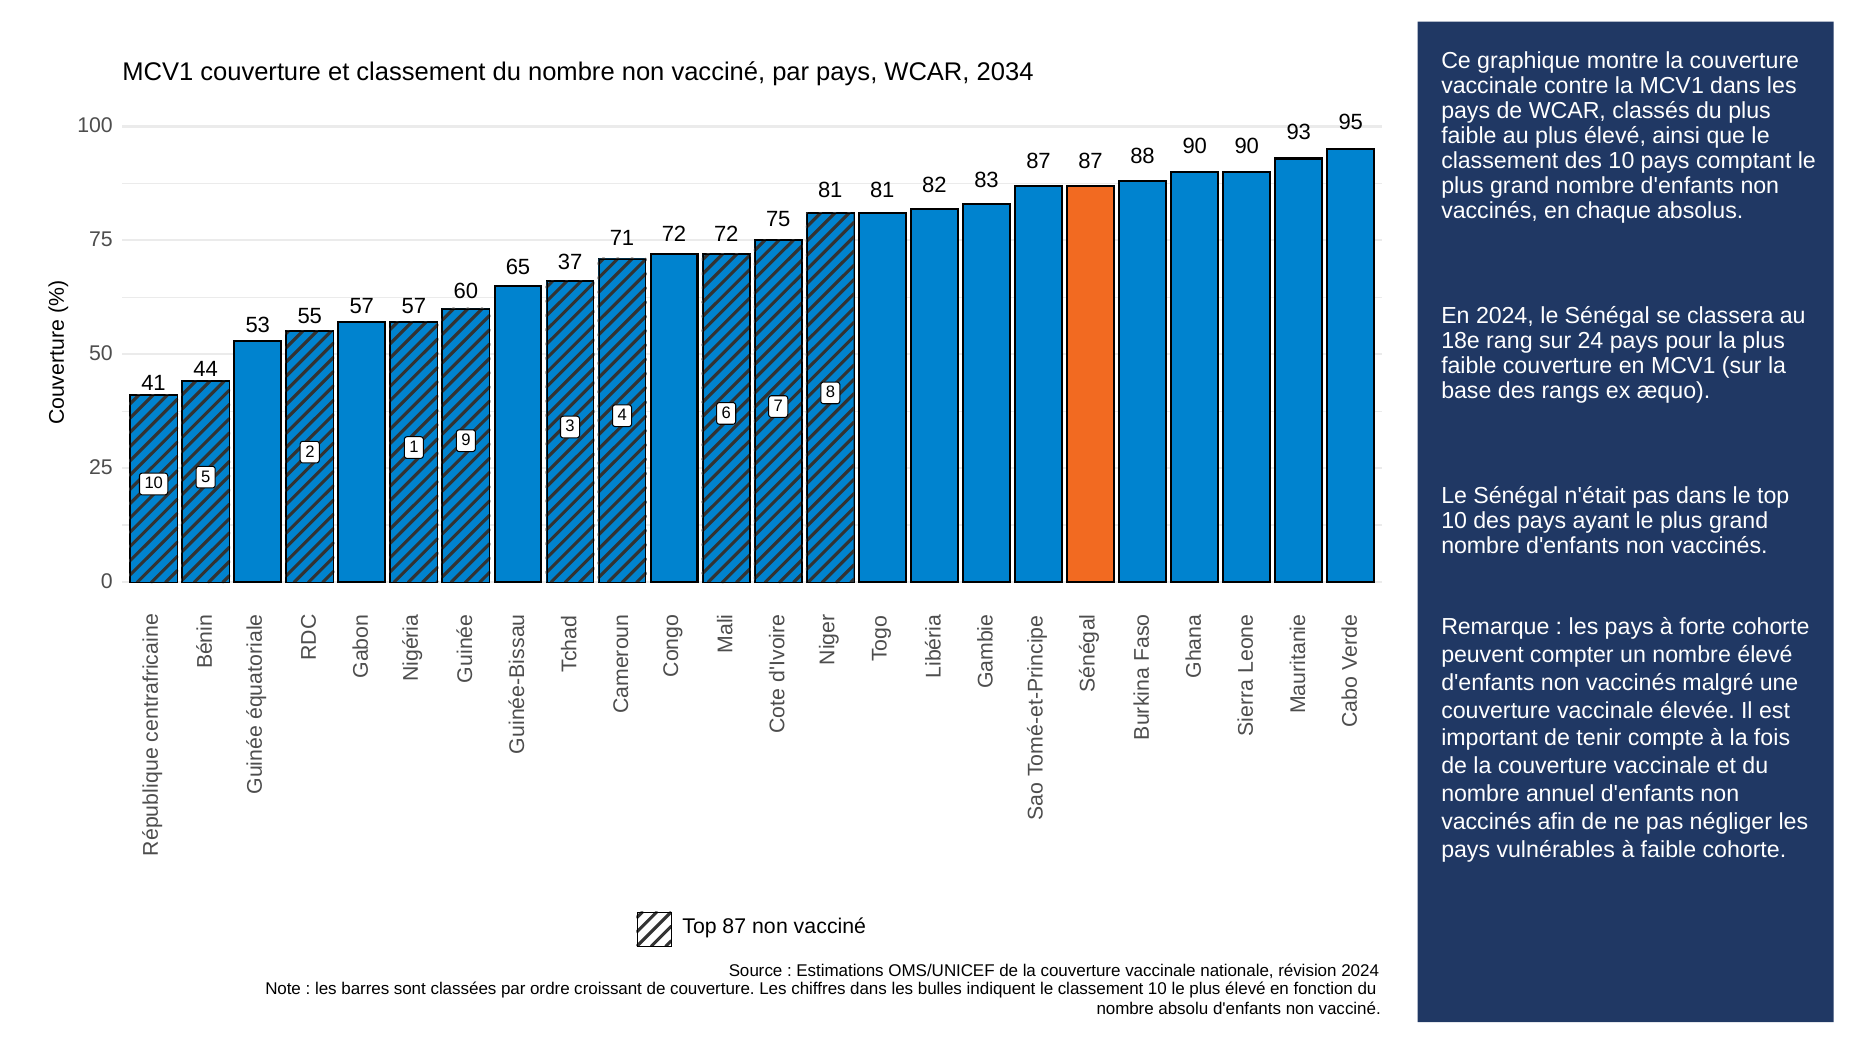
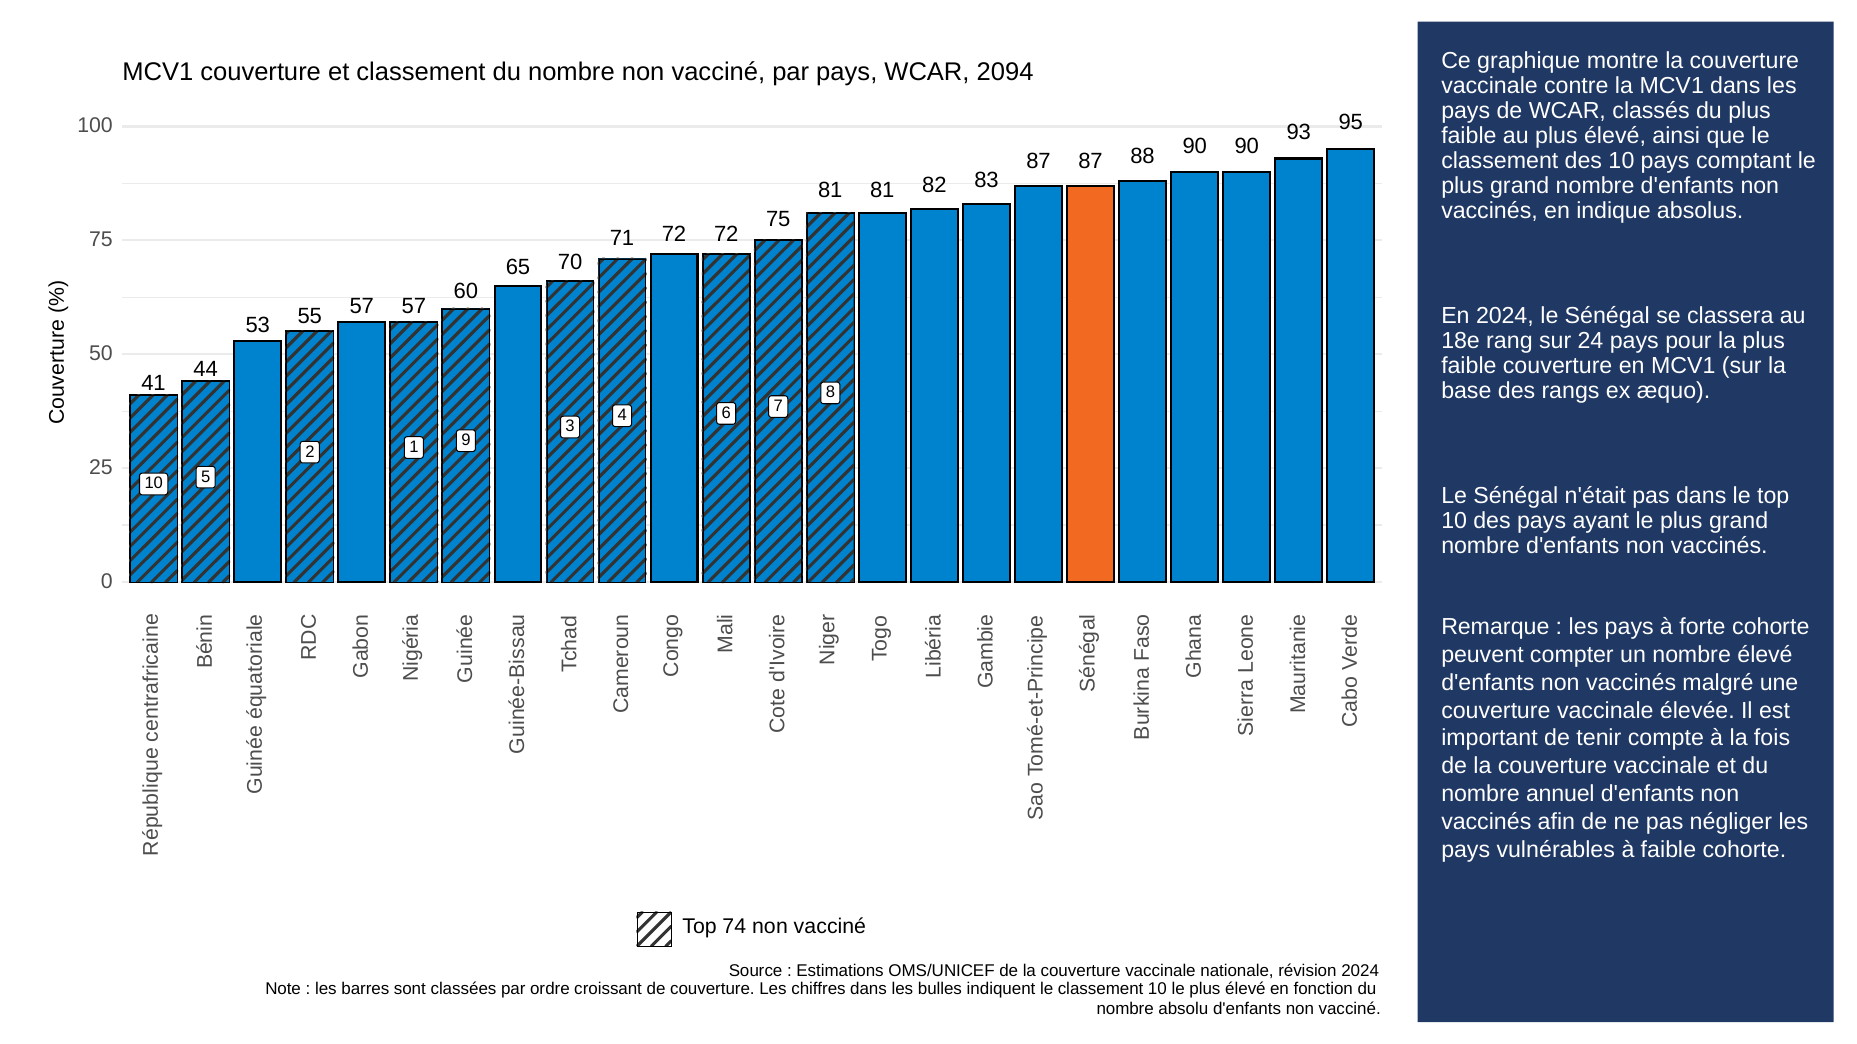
2034: 2034 -> 2094 (1005, 72)
chaque: chaque -> indique (1614, 211)
37: 37 -> 70 (570, 263)
Top 87: 87 -> 74 (734, 927)
